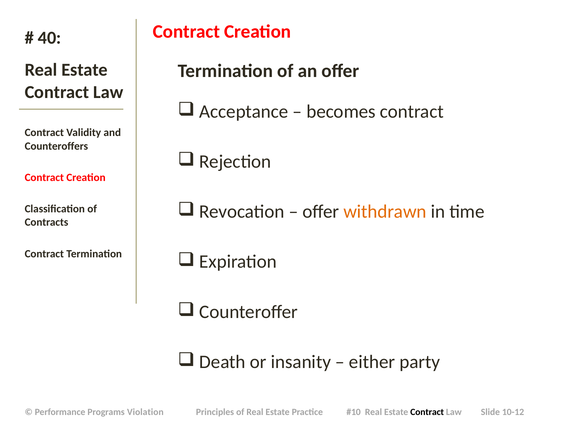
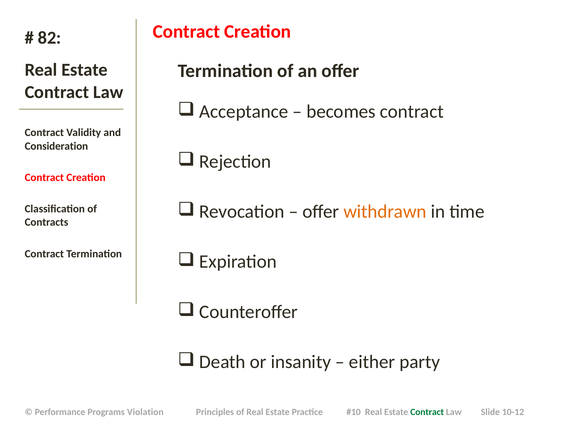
40: 40 -> 82 (50, 38)
Counteroffers: Counteroffers -> Consideration (56, 146)
Contract colour: black -> green (427, 412)
